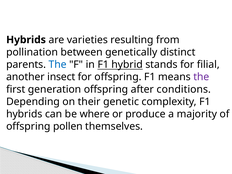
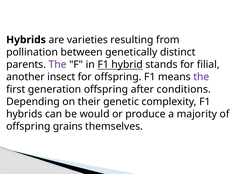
The colour: blue -> purple (58, 65)
where: where -> would (95, 114)
pollen: pollen -> grains (68, 126)
